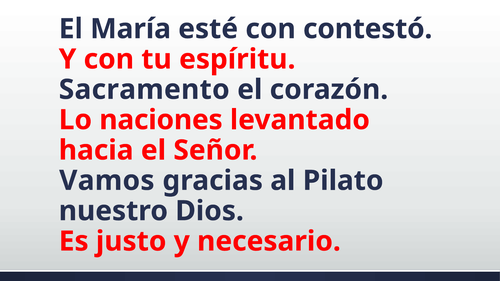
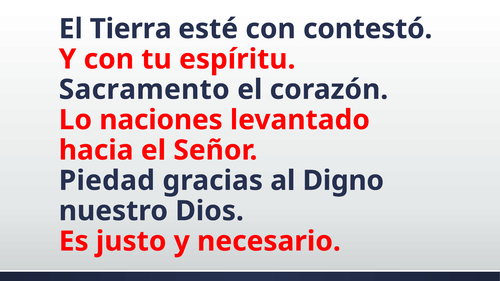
María: María -> Tierra (131, 29)
Vamos: Vamos -> Piedad (107, 181)
Pilato: Pilato -> Digno (343, 181)
